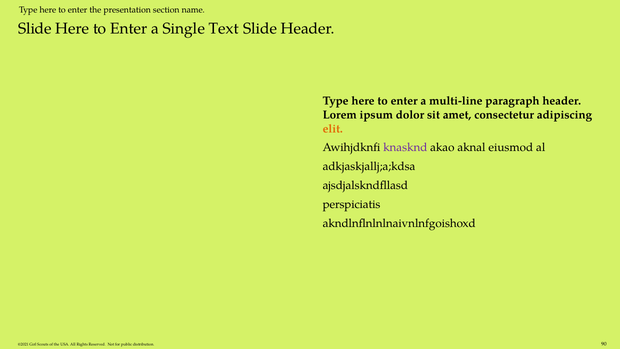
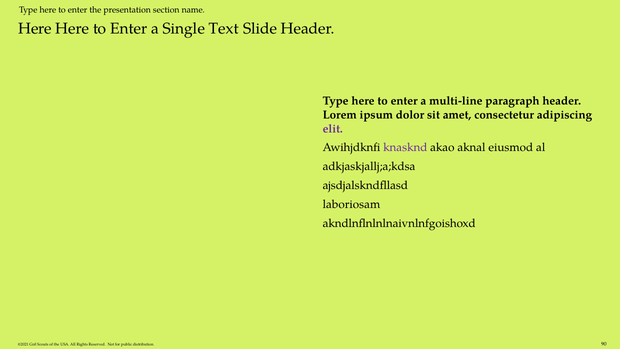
Slide: Slide -> Here (35, 29)
elit colour: orange -> purple (333, 129)
perspiciatis: perspiciatis -> laboriosam (351, 204)
